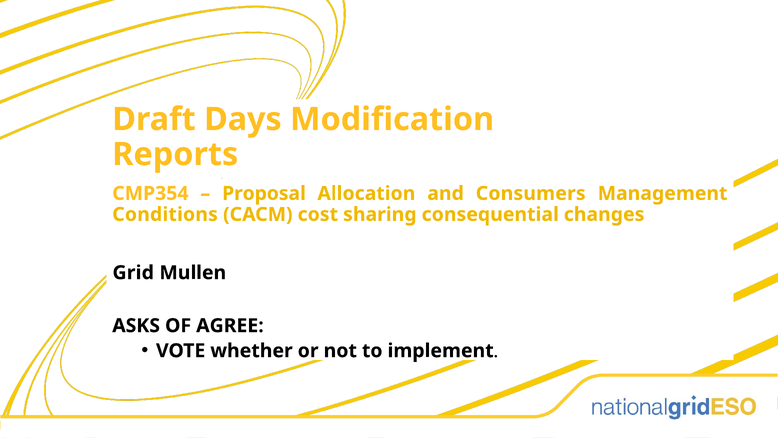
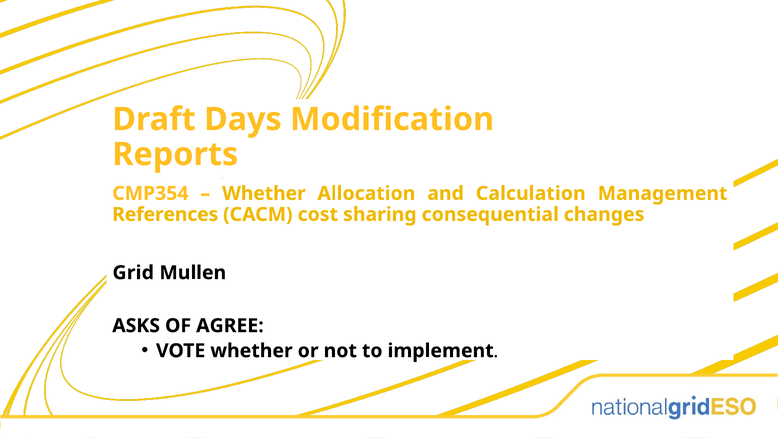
Proposal: Proposal -> Whether (264, 193)
Consumers: Consumers -> Calculation (531, 193)
Conditions: Conditions -> References (165, 214)
